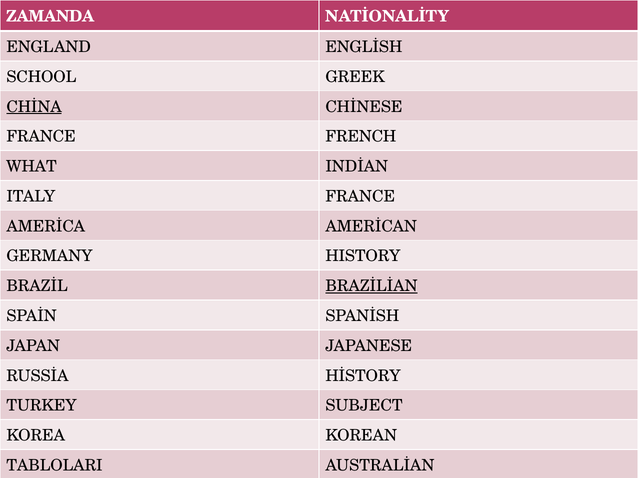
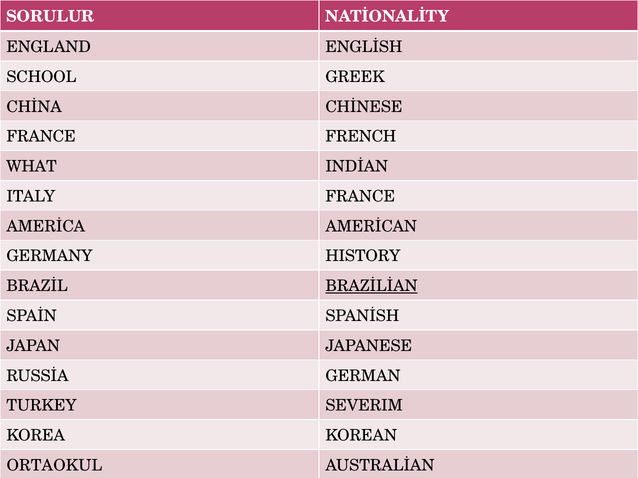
ZAMANDA: ZAMANDA -> SORULUR (50, 17)
CHİNA underline: present -> none (34, 107)
HİSTORY: HİSTORY -> GERMAN (363, 376)
SUBJECT: SUBJECT -> SEVERIM (364, 406)
TABLOLARI: TABLOLARI -> ORTAOKUL (54, 466)
